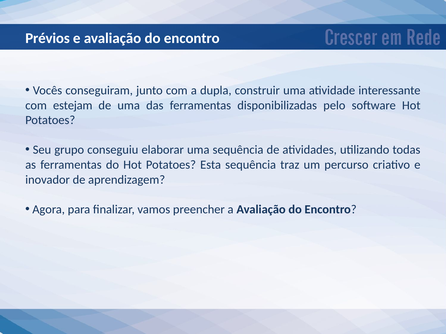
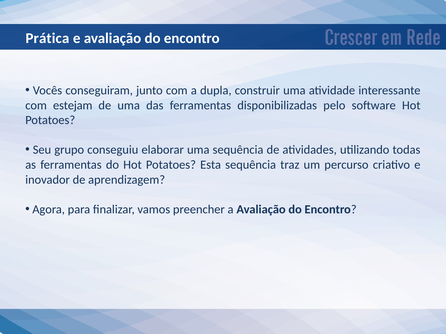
Prévios: Prévios -> Prática (47, 38)
